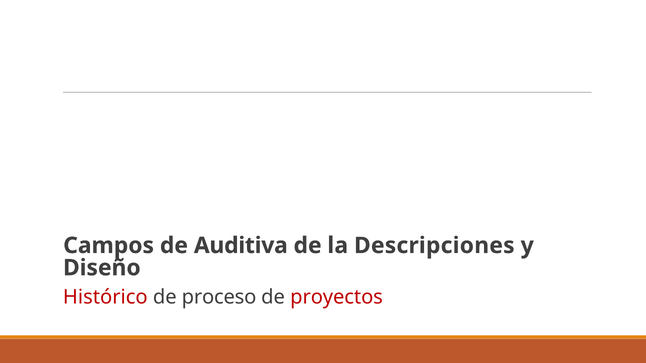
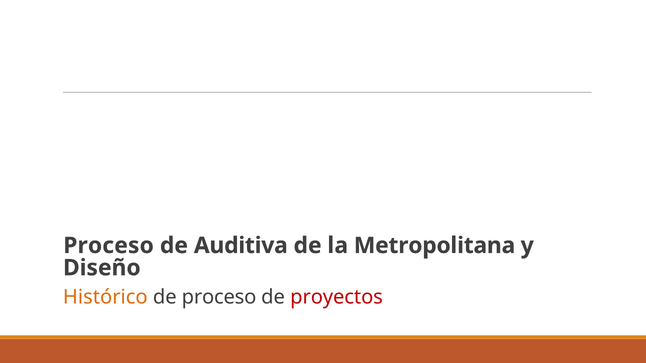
Campos: Campos -> Proceso (109, 246)
Descripciones: Descripciones -> Metropolitana (435, 246)
Histórico colour: red -> orange (105, 298)
